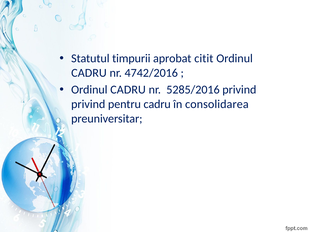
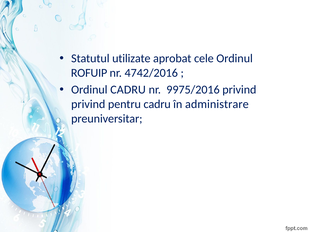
timpurii: timpurii -> utilizate (131, 58)
citit: citit -> cele (204, 58)
CADRU: CADRU -> ROFUIP (89, 73)
5285/2016: 5285/2016 -> 9975/2016 (193, 90)
consolidarea: consolidarea -> administrare (217, 104)
